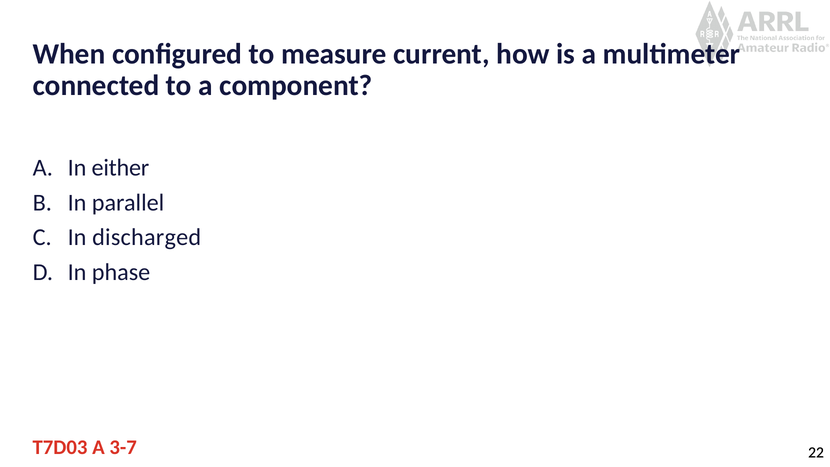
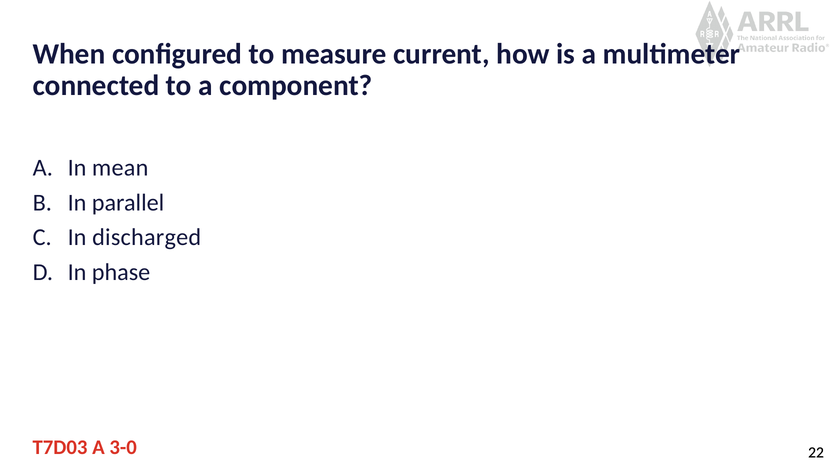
either: either -> mean (120, 168)
3-7: 3-7 -> 3-0 (123, 447)
